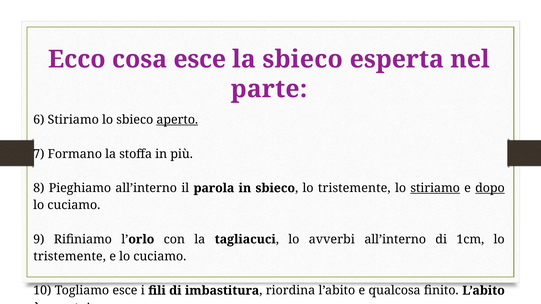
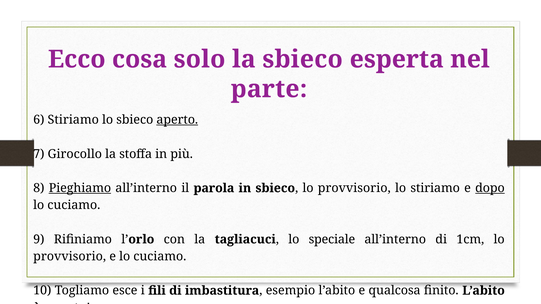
cosa esce: esce -> solo (199, 59)
Formano: Formano -> Girocollo (75, 154)
Pieghiamo underline: none -> present (80, 188)
sbieco lo tristemente: tristemente -> provvisorio (354, 188)
stiriamo underline: present -> none (435, 188)
avverbi: avverbi -> speciale (332, 240)
tristemente: tristemente -> provvisorio (70, 257)
riordina: riordina -> esempio (290, 291)
